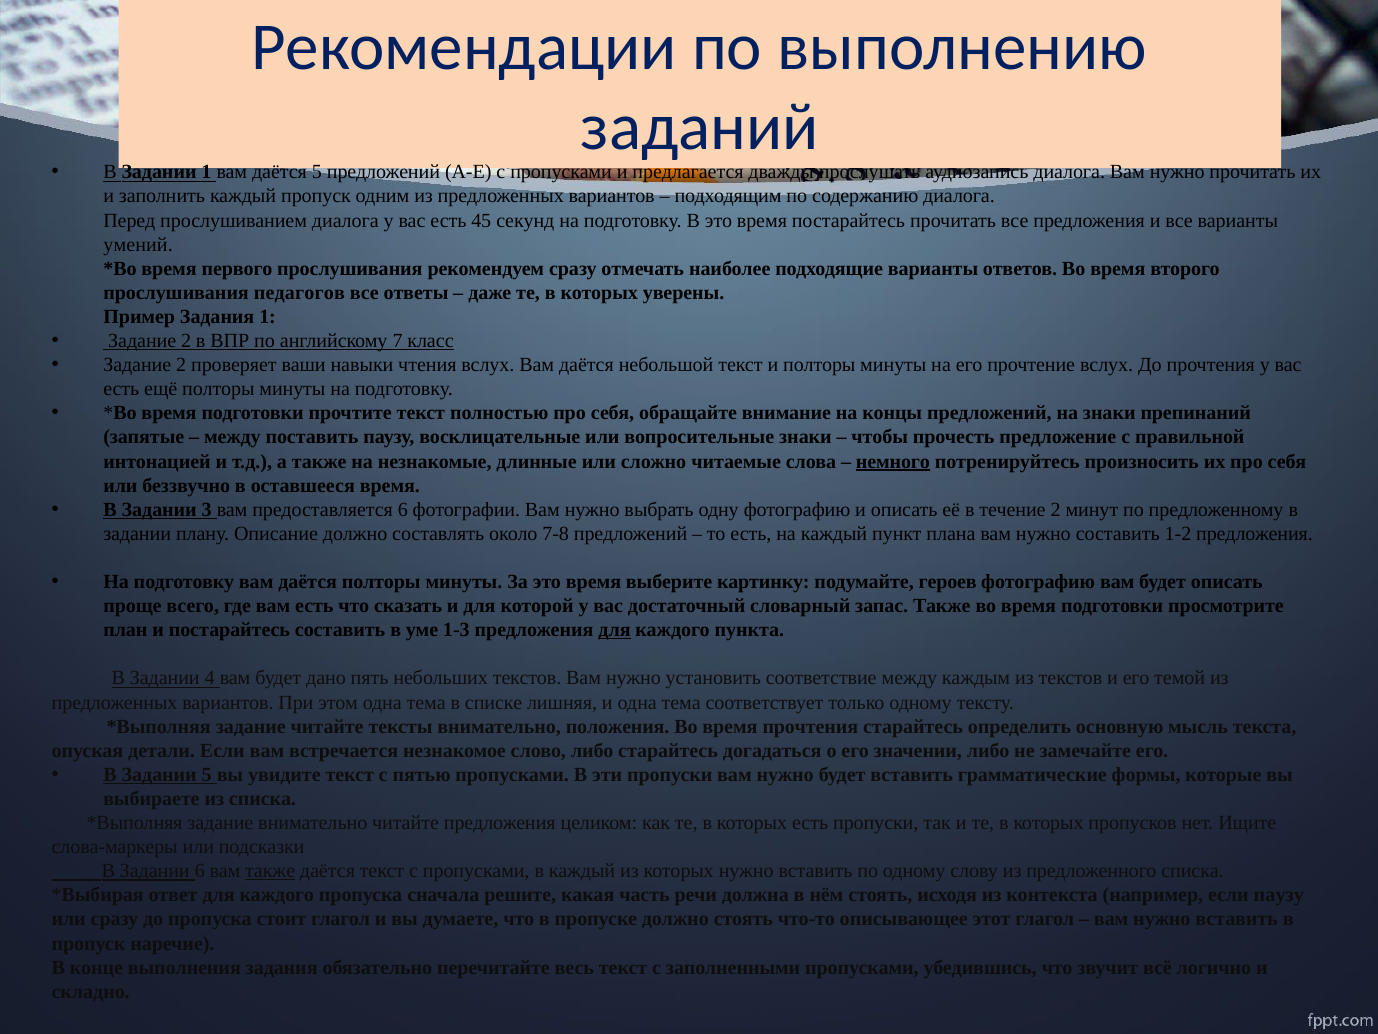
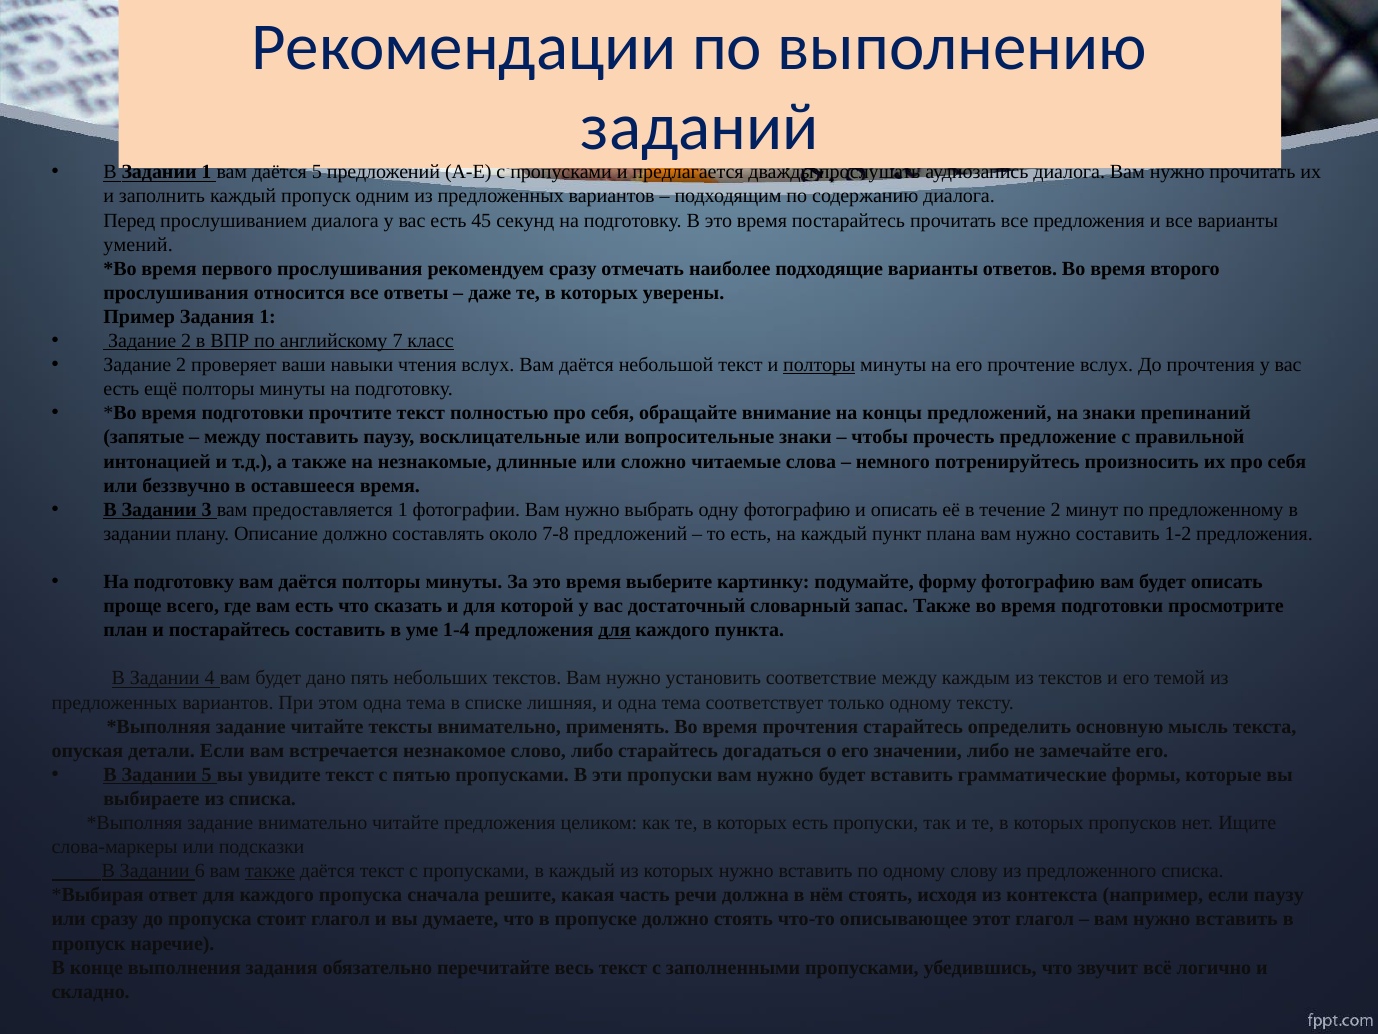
педагогов: педагогов -> относится (299, 293)
полторы underline: none -> present (819, 365)
немного underline: present -> none (893, 461)
предоставляется 6: 6 -> 1 (403, 509)
героев: героев -> форму (948, 582)
1-3: 1-3 -> 1-4 (456, 630)
положения: положения -> применять (618, 726)
